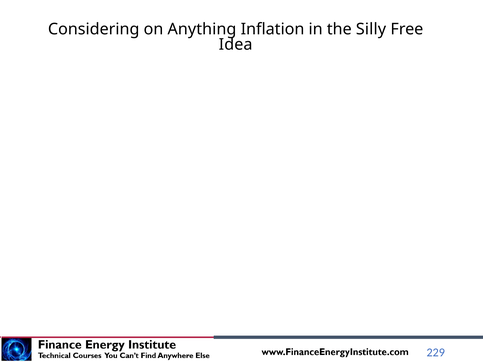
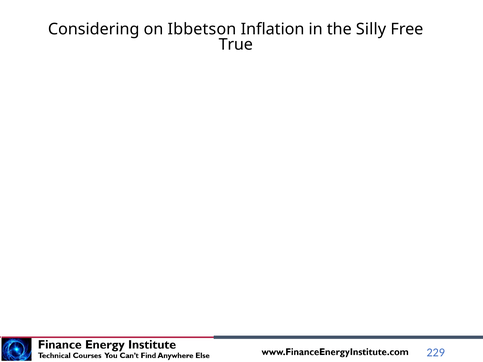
Anything: Anything -> Ibbetson (202, 29)
Idea: Idea -> True (236, 45)
